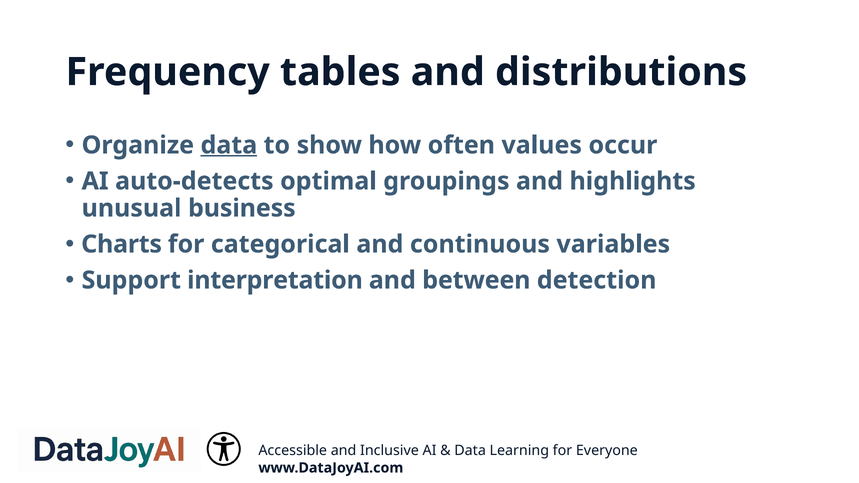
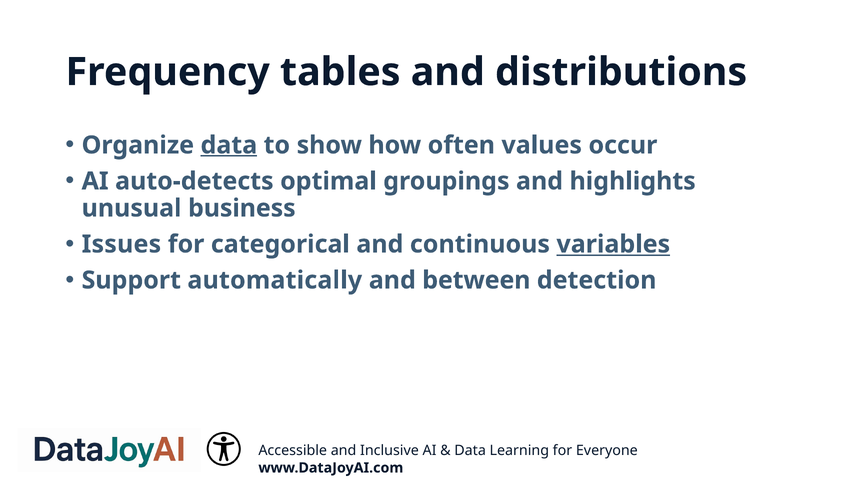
Charts: Charts -> Issues (121, 244)
variables underline: none -> present (613, 244)
interpretation: interpretation -> automatically (275, 280)
